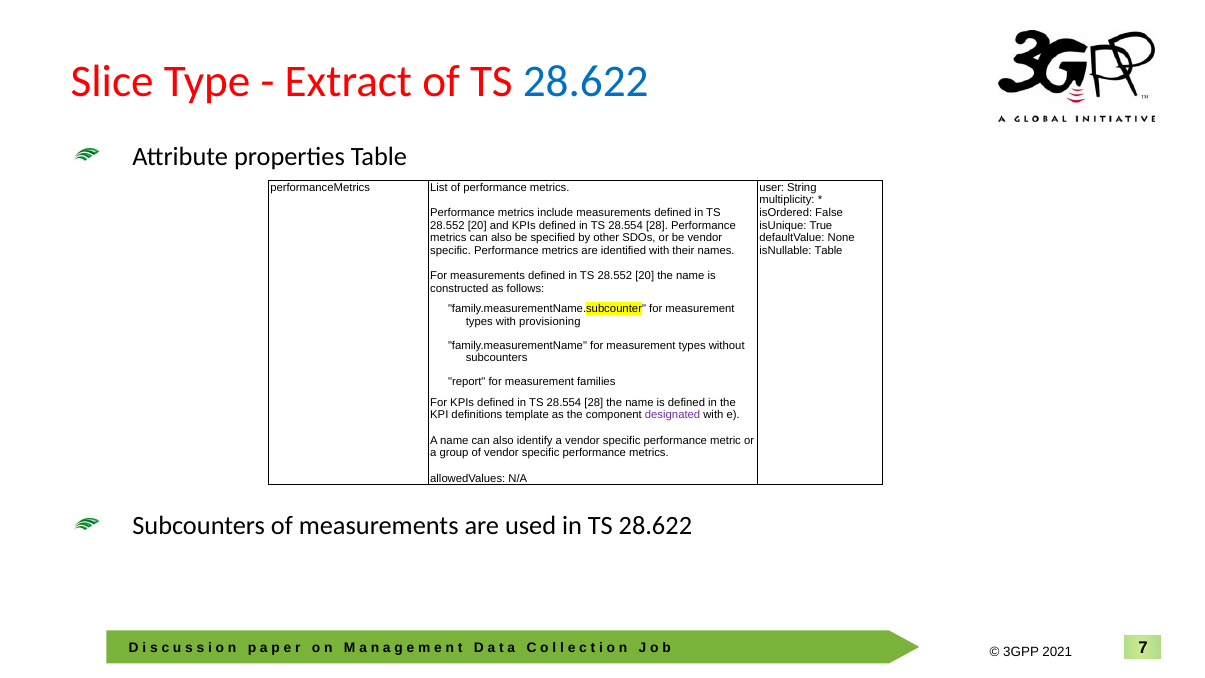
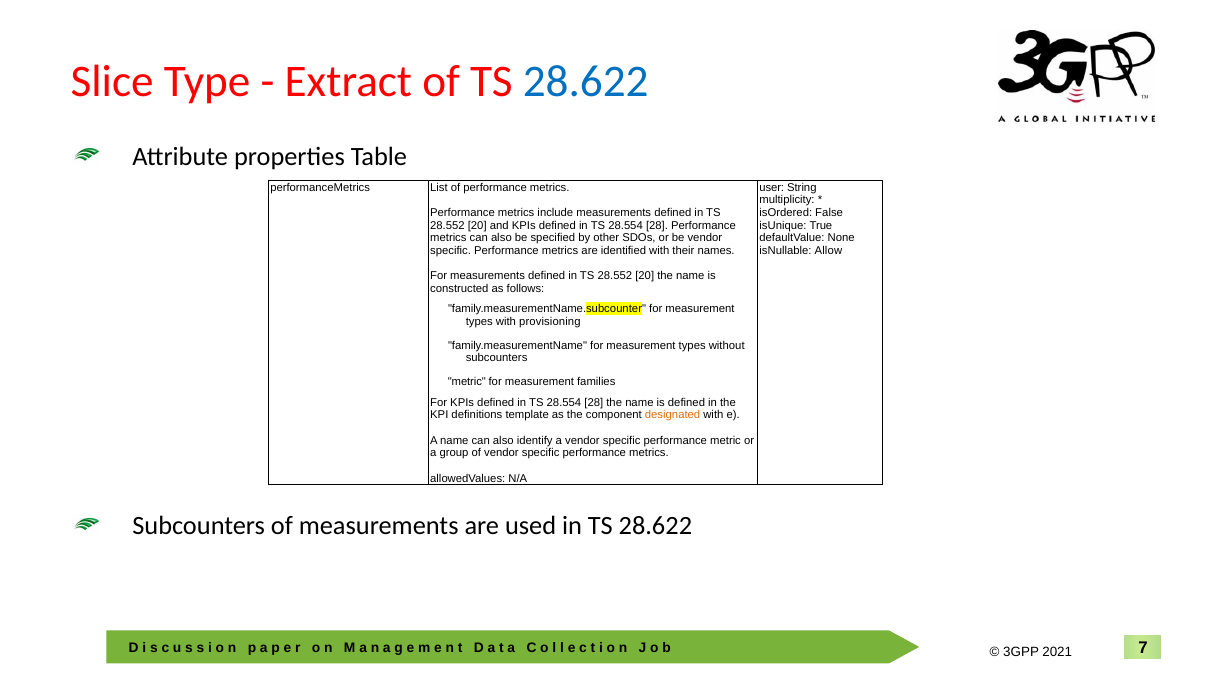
isNullable Table: Table -> Allow (828, 251)
report: report -> metric (467, 382)
designated colour: purple -> orange (673, 415)
